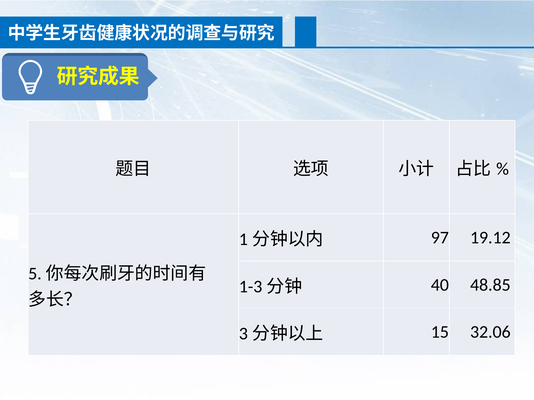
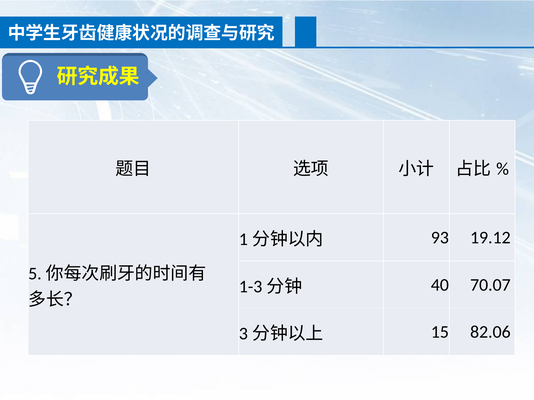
97: 97 -> 93 (440, 238)
48.85: 48.85 -> 70.07 (490, 285)
32.06: 32.06 -> 82.06 (490, 332)
